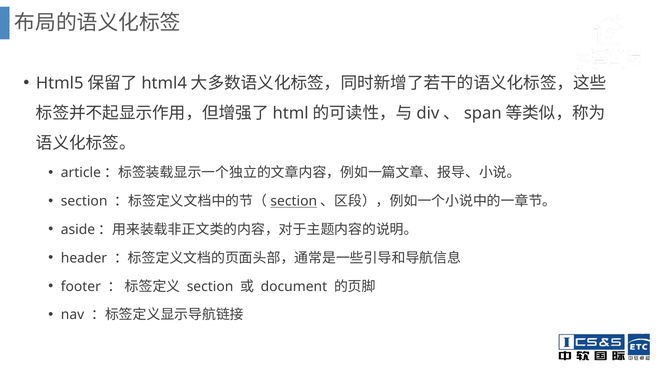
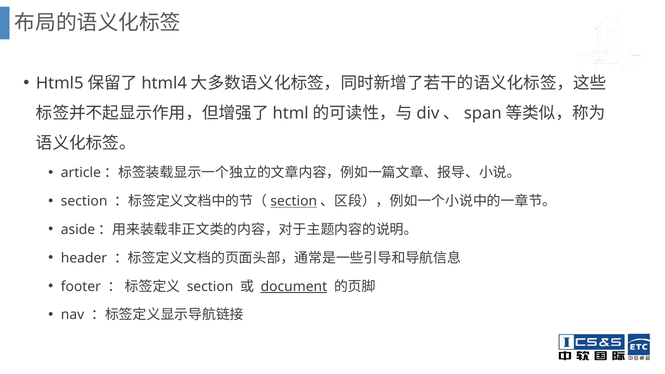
document underline: none -> present (294, 287)
